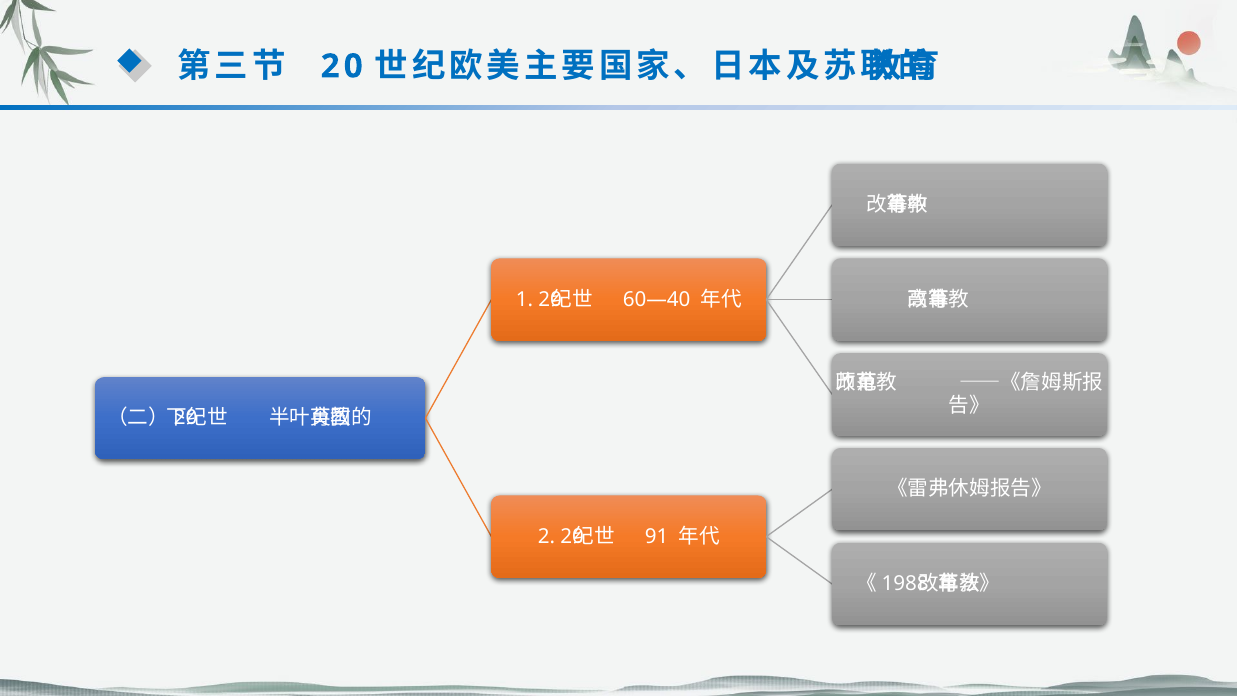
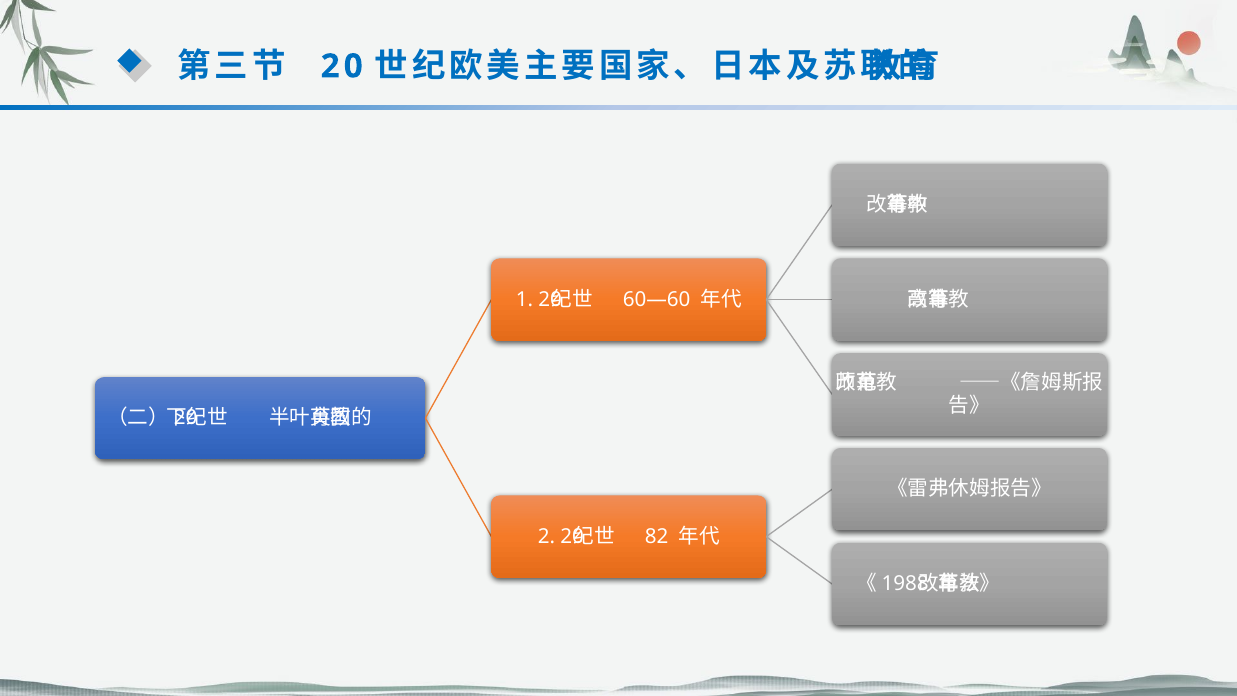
60—40: 60—40 -> 60—60 (657, 299)
91: 91 -> 82 (657, 536)
